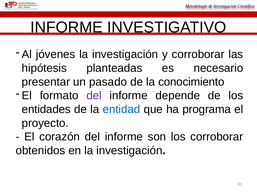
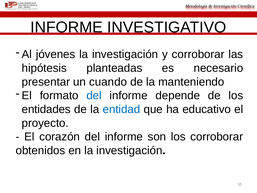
pasado: pasado -> cuando (108, 82)
conocimiento: conocimiento -> manteniendo (191, 82)
del colour: purple -> blue (94, 95)
programa: programa -> educativo (207, 109)
